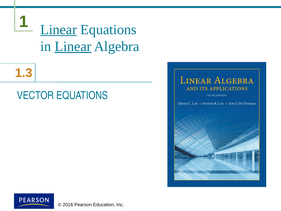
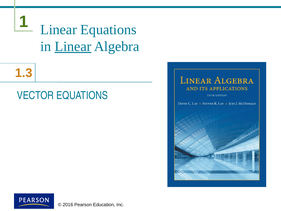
Linear underline: present -> none (59, 30)
